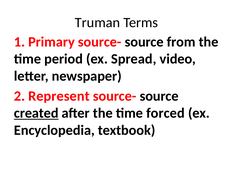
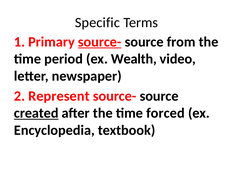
Truman: Truman -> Specific (97, 23)
source- underline: none -> present (100, 42)
Spread: Spread -> Wealth (134, 59)
